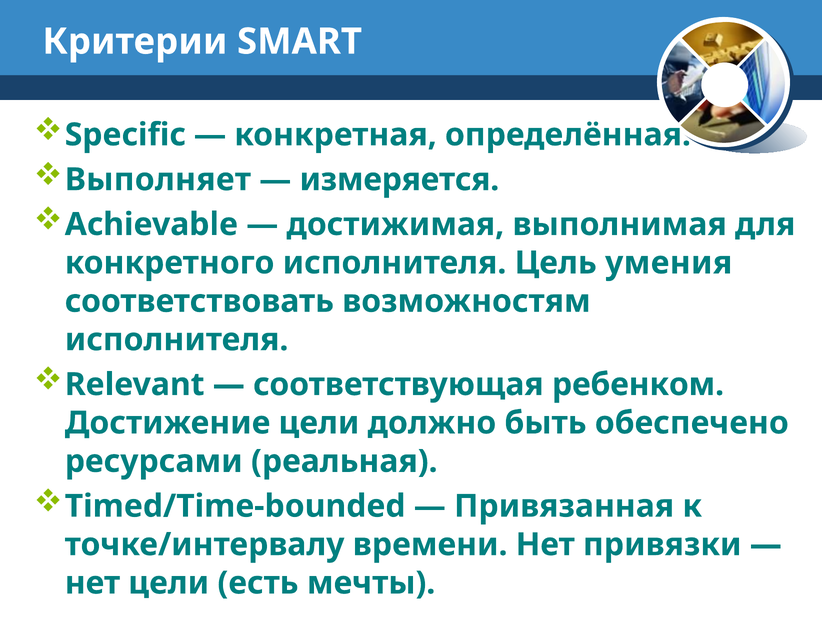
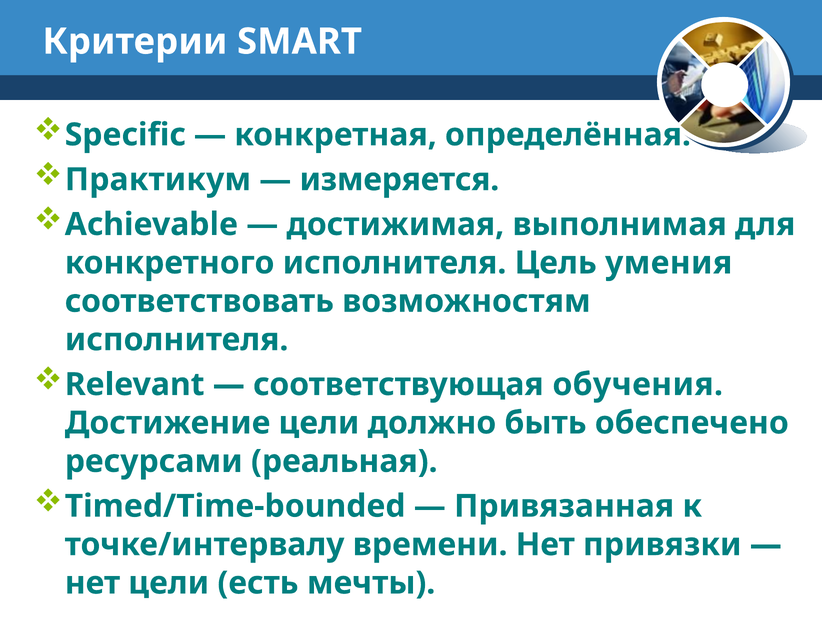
Выполняет: Выполняет -> Практикум (158, 179)
ребенком: ребенком -> обучения (638, 384)
